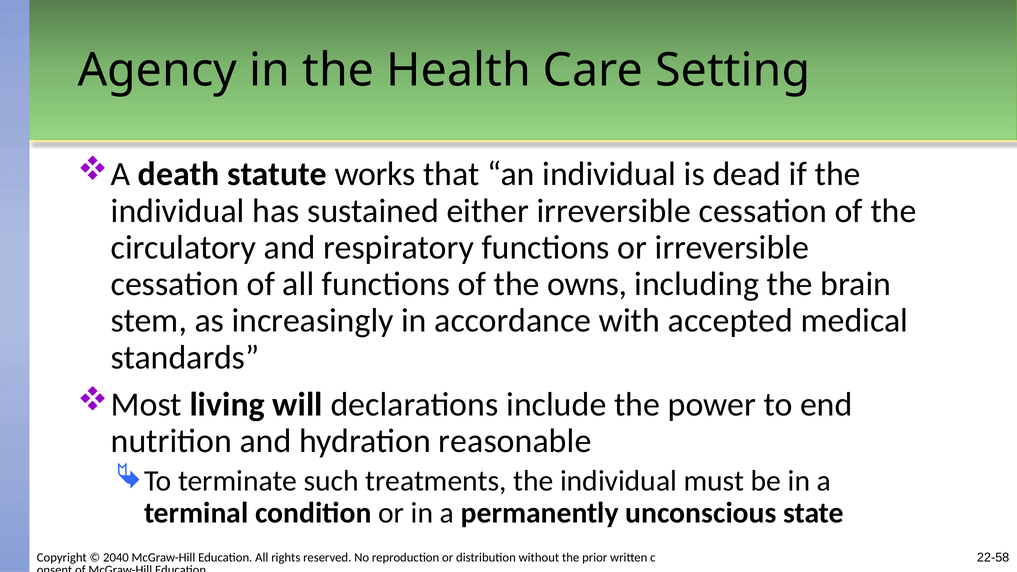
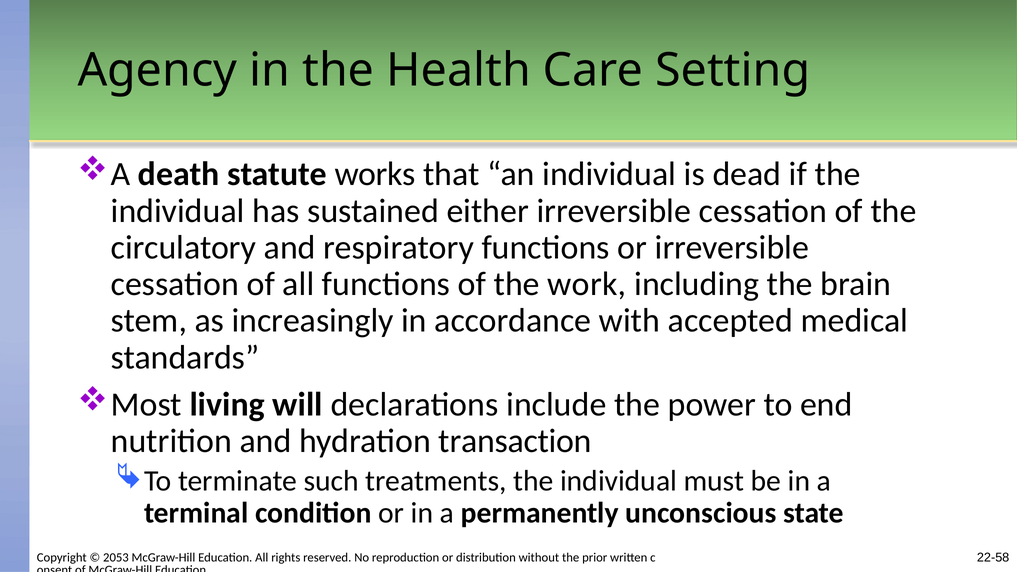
owns: owns -> work (587, 284)
reasonable: reasonable -> transaction (515, 441)
2040: 2040 -> 2053 (116, 558)
